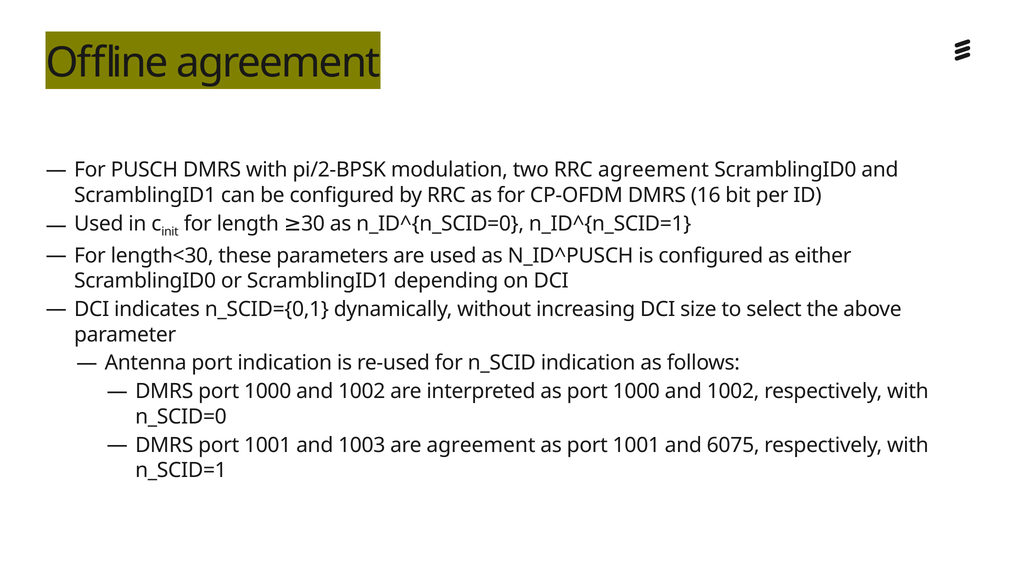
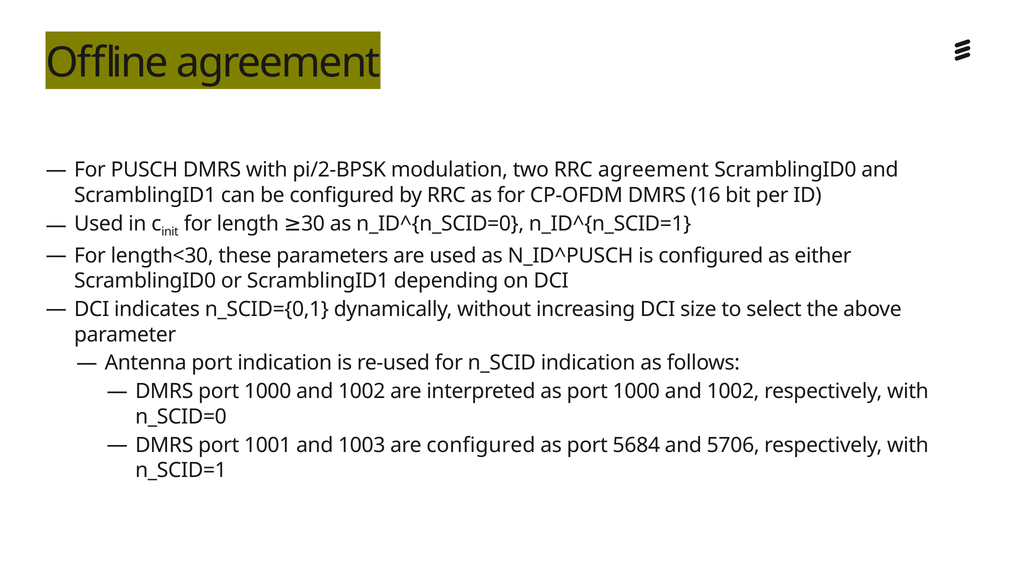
are agreement: agreement -> configured (481, 445)
as port 1001: 1001 -> 5684 (636, 445)
6075: 6075 -> 5706 (733, 445)
